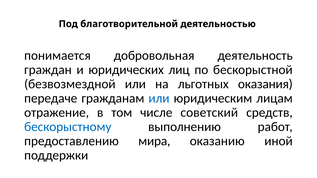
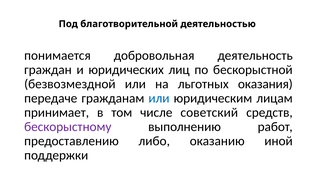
отражение: отражение -> принимает (57, 113)
бескорыстному colour: blue -> purple (68, 127)
мира: мира -> либо (154, 141)
